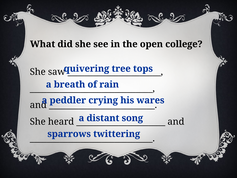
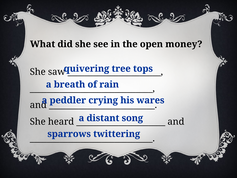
college: college -> money (184, 44)
